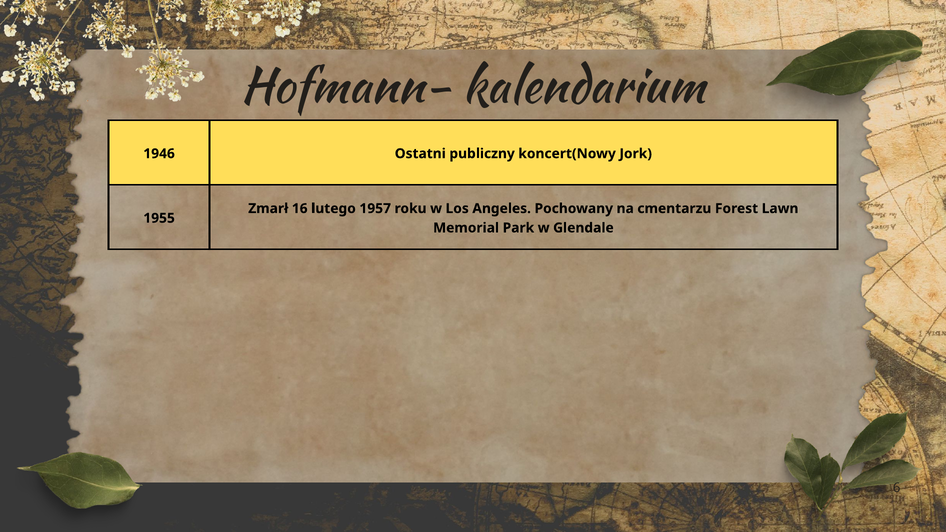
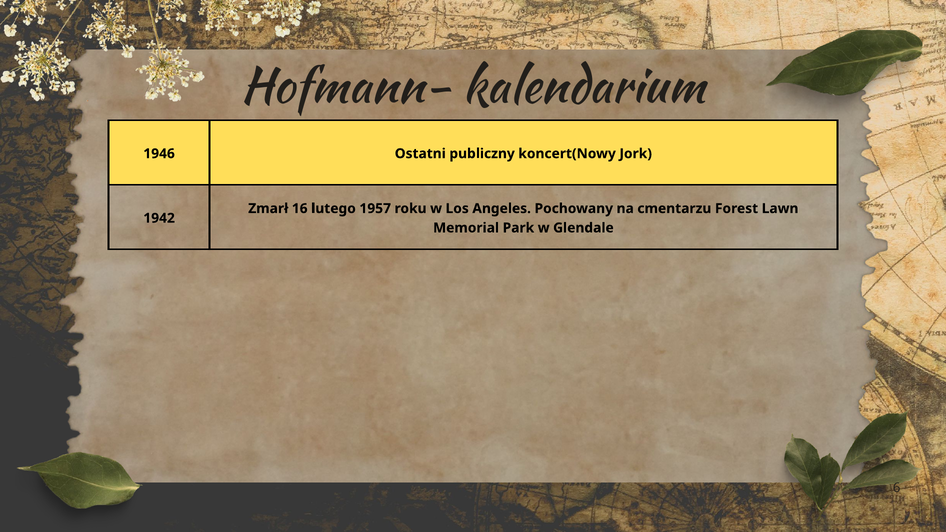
1955: 1955 -> 1942 (159, 218)
